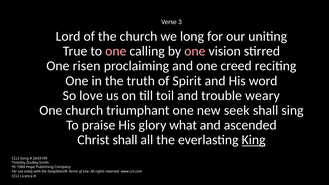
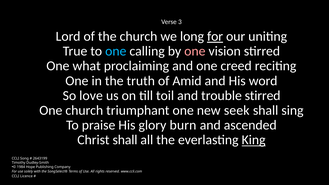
for underline: none -> present (215, 36)
one colour: pink -> light blue (116, 51)
risen: risen -> what (87, 66)
Spirit: Spirit -> Amid (187, 81)
trouble weary: weary -> stirred (263, 96)
what: what -> burn (183, 125)
